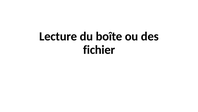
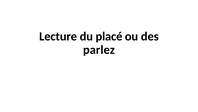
boîte: boîte -> placé (109, 36)
fichier: fichier -> parlez (99, 49)
